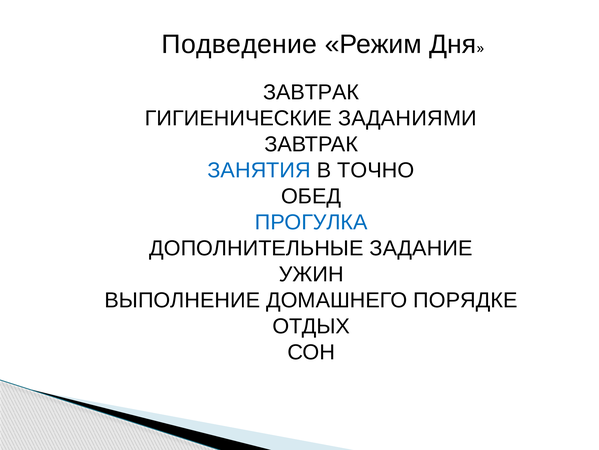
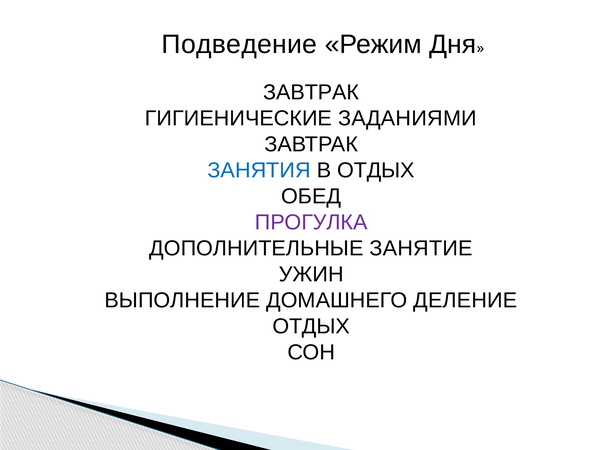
В ТОЧНО: ТОЧНО -> ОТДЫХ (376, 170)
ПРОГУЛКА colour: blue -> purple (311, 222)
ЗАДАНИЕ: ЗАДАНИЕ -> ЗАНЯТИЕ (421, 248)
ПОРЯДКЕ: ПОРЯДКЕ -> ДЕЛЕНИЕ (465, 300)
